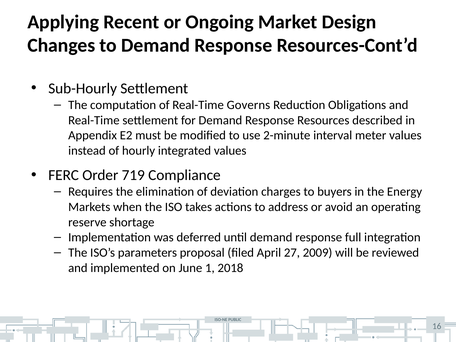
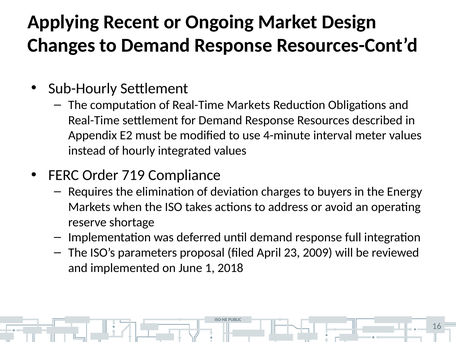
Real-Time Governs: Governs -> Markets (248, 105)
2-minute: 2-minute -> 4-minute (287, 135)
27: 27 -> 23 (292, 253)
